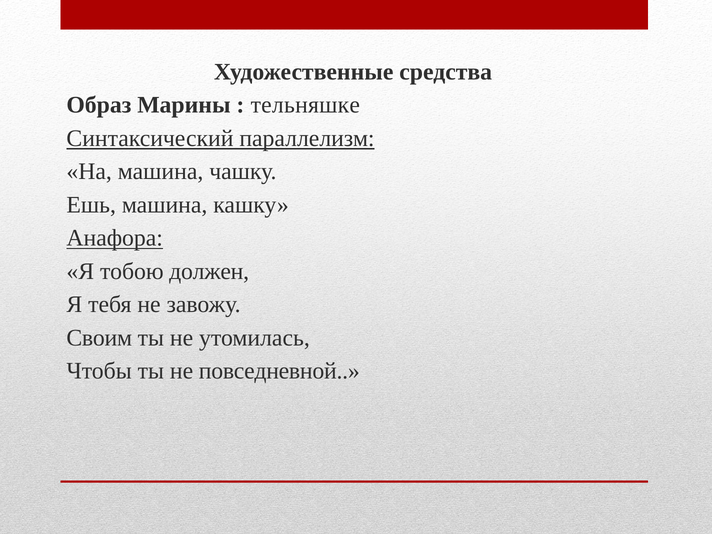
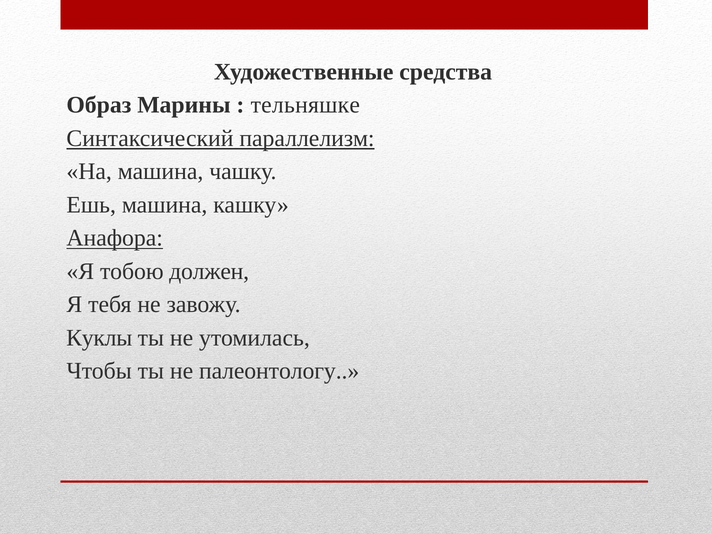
Своим: Своим -> Куклы (99, 338)
повседневной: повседневной -> палеонтологу (279, 371)
